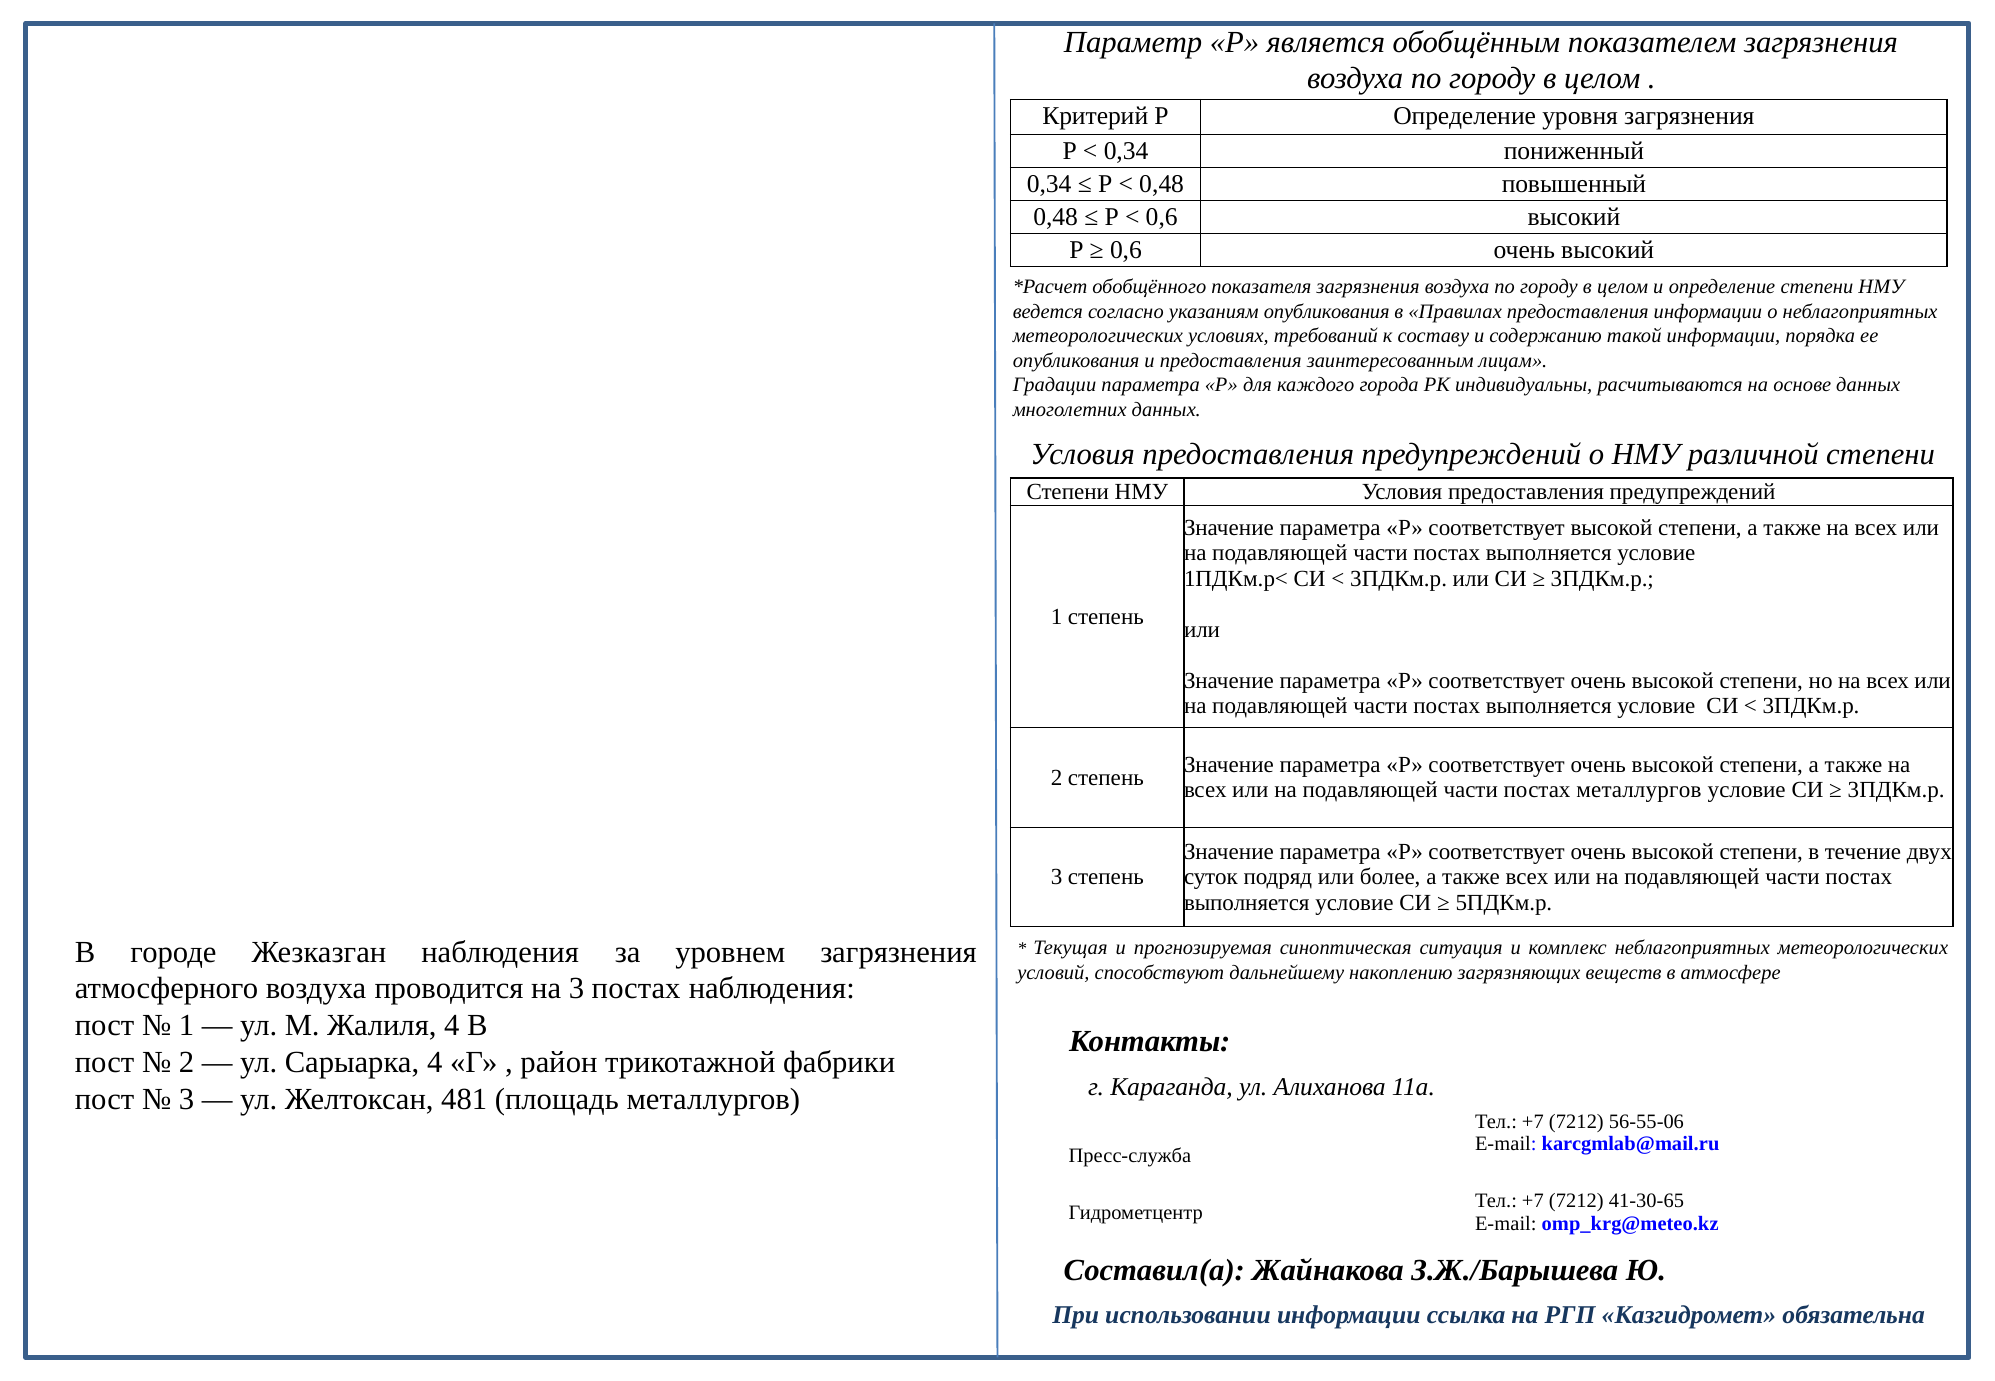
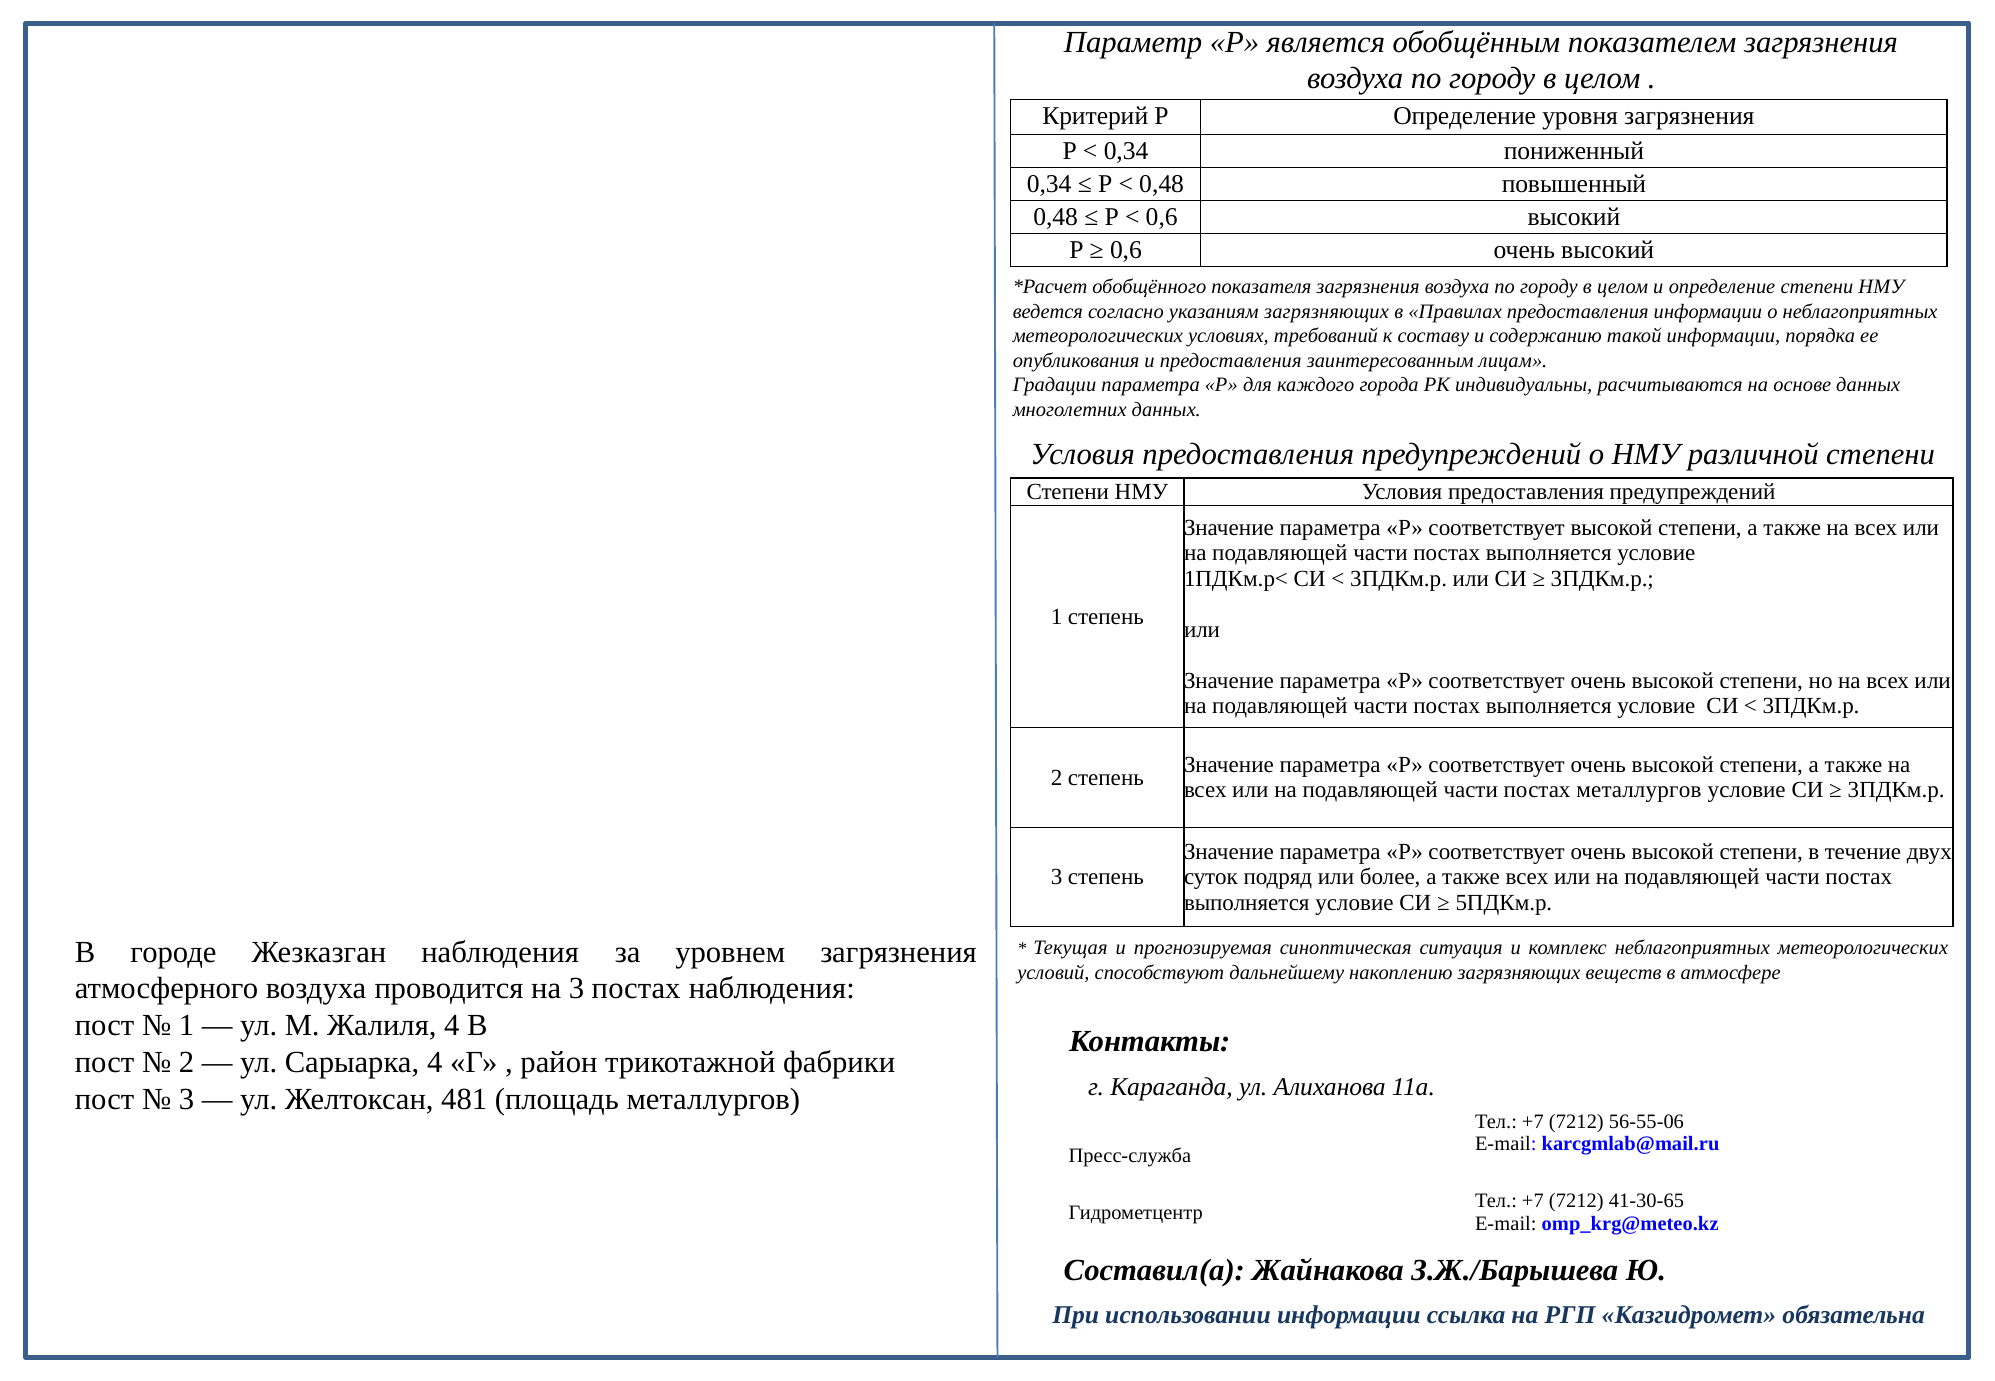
указаниям опубликования: опубликования -> загрязняющих (1327, 312)
